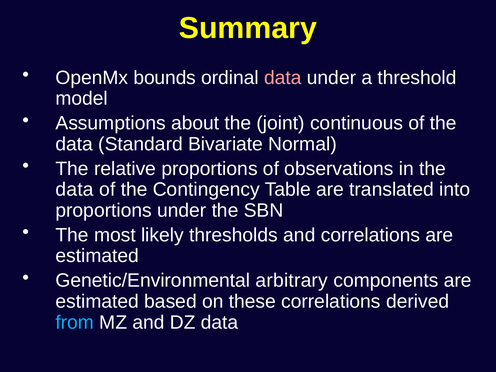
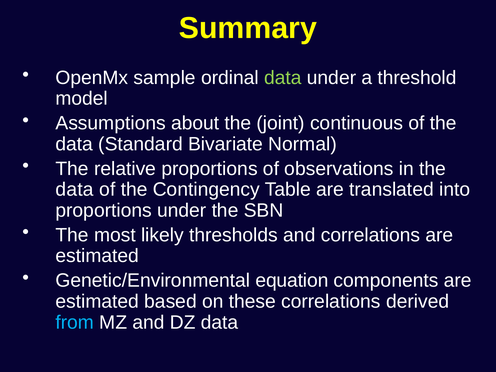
bounds: bounds -> sample (165, 78)
data colour: pink -> light green (283, 78)
arbitrary: arbitrary -> equation (292, 281)
